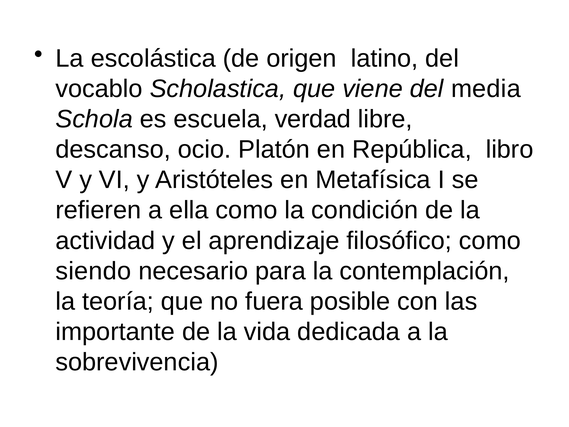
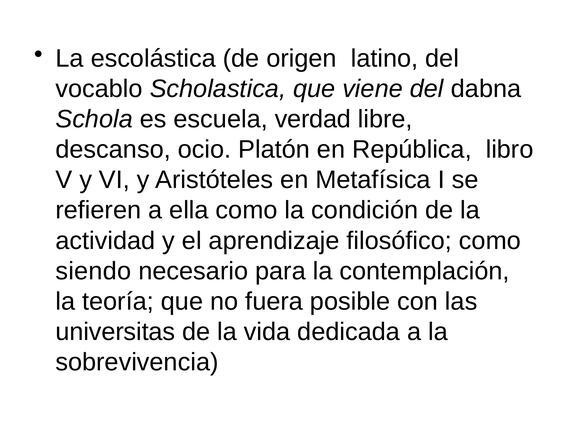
media: media -> dabna (486, 89)
importante: importante -> universitas (115, 332)
